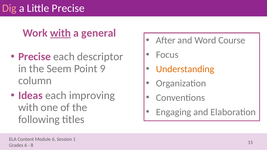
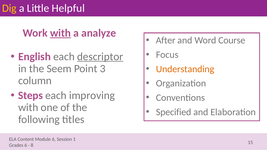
Dig colour: pink -> yellow (9, 8)
Little Precise: Precise -> Helpful (68, 8)
general: general -> analyze (99, 33)
Precise: Precise -> English (35, 57)
descriptor underline: none -> present (100, 57)
9: 9 -> 3 (103, 69)
Ideas: Ideas -> Steps (31, 95)
Engaging: Engaging -> Specified (174, 112)
